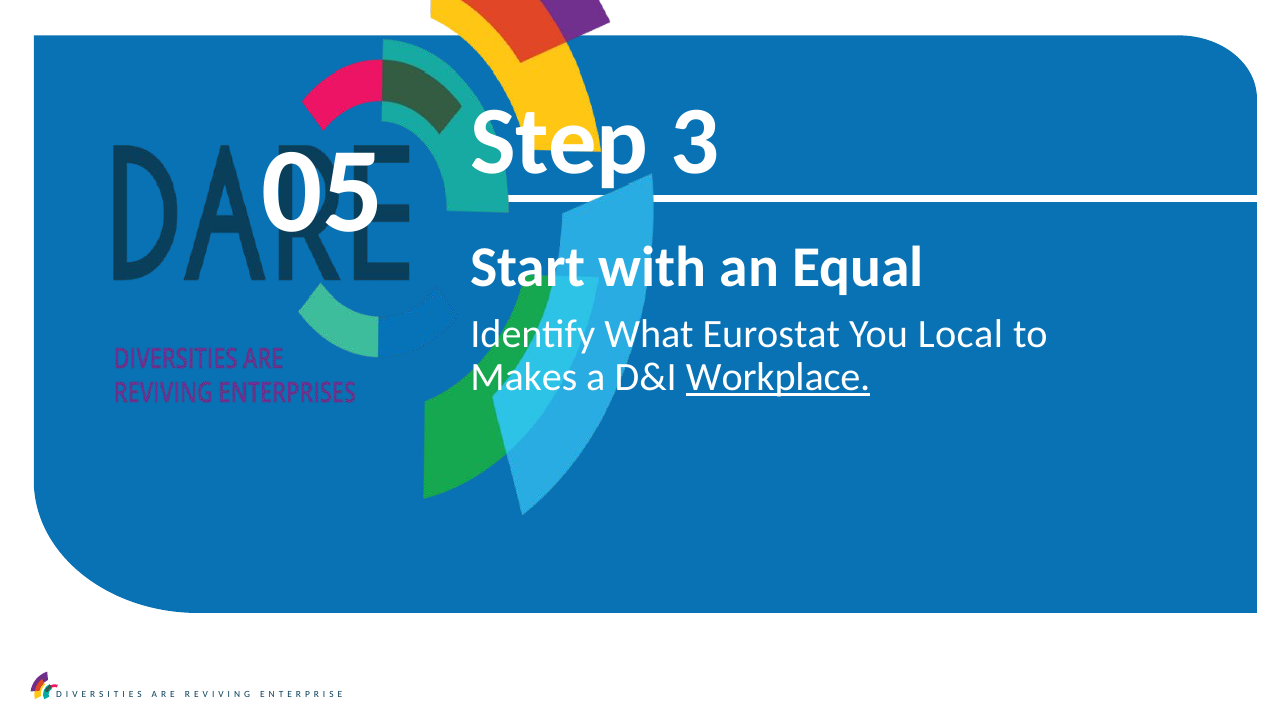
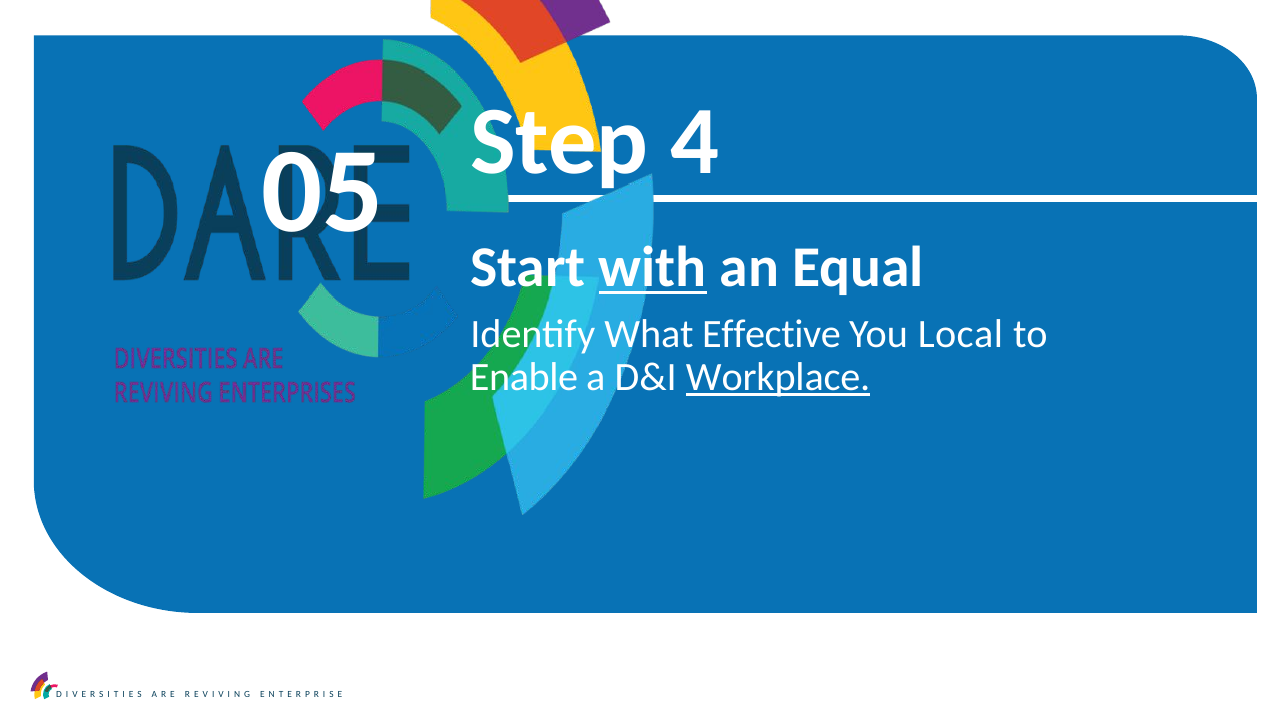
3: 3 -> 4 (695, 142)
with underline: none -> present (653, 268)
Eurostat: Eurostat -> Effective (772, 334)
Makes: Makes -> Enable (524, 378)
